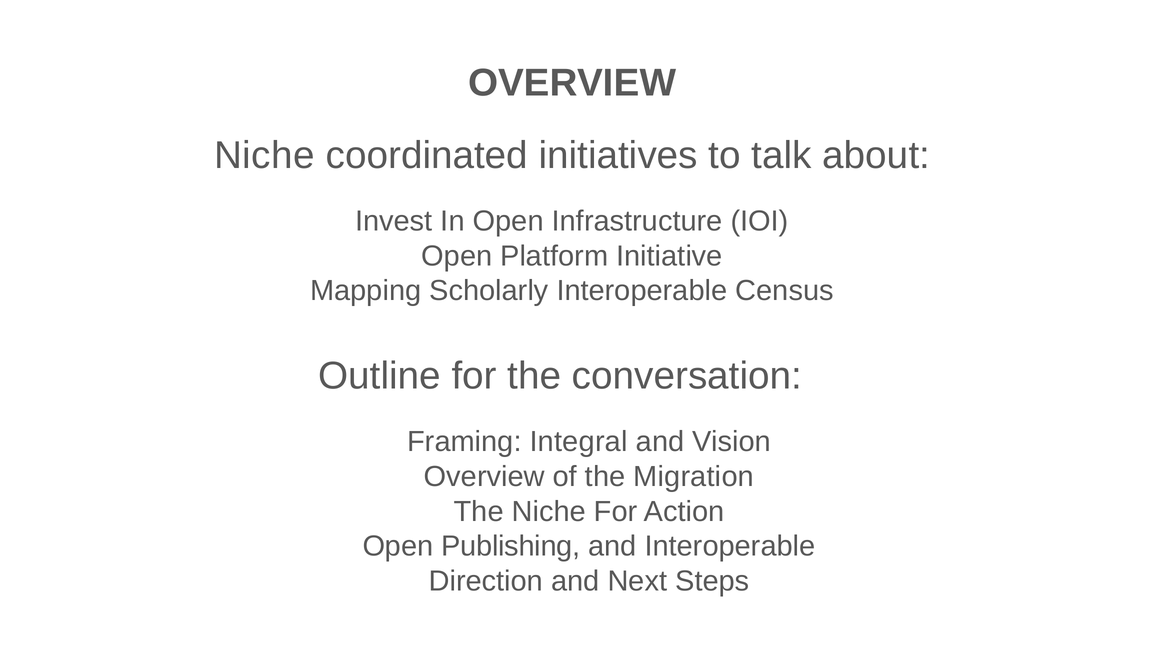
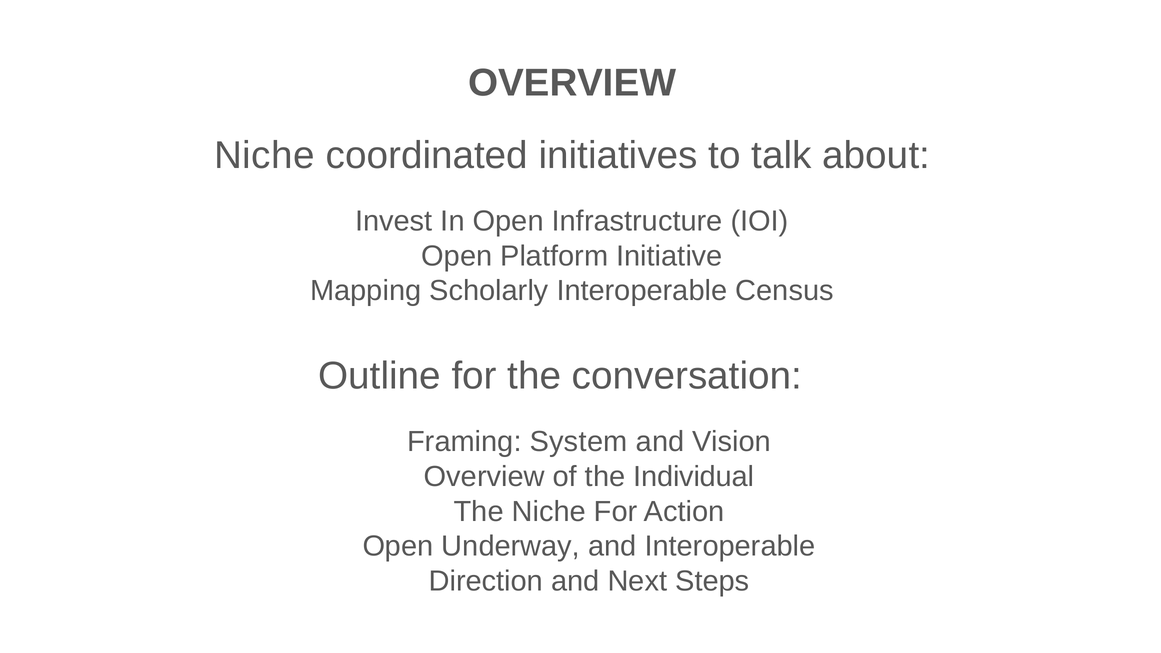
Integral: Integral -> System (579, 442)
Migration: Migration -> Individual (694, 477)
Publishing: Publishing -> Underway (511, 546)
